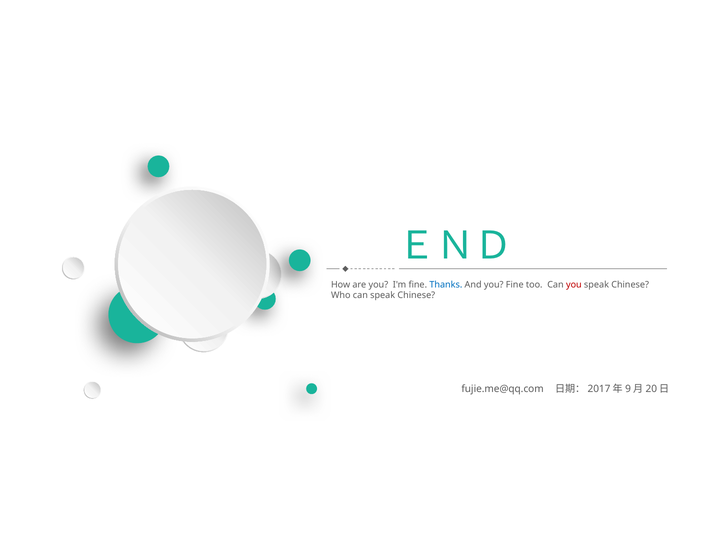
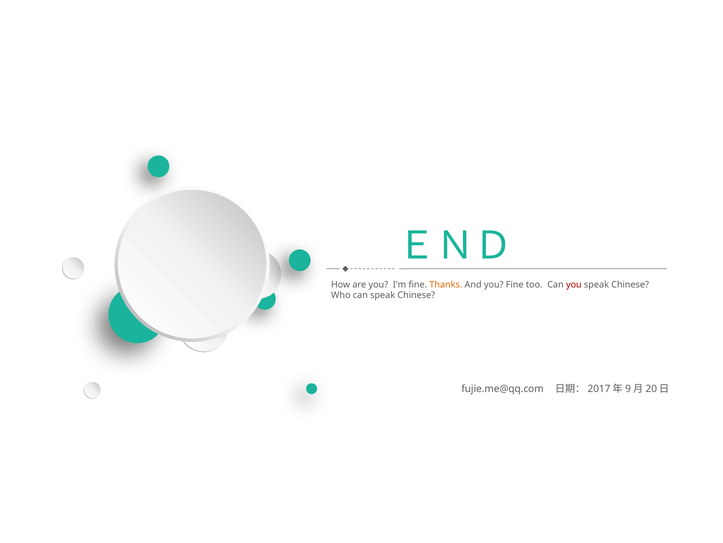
Thanks colour: blue -> orange (446, 284)
